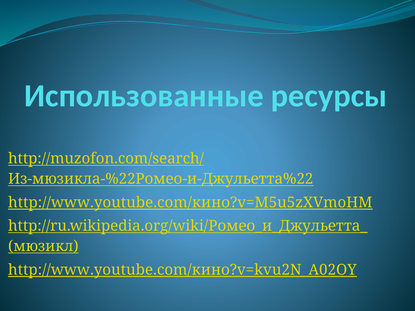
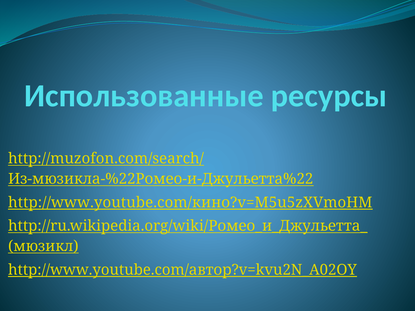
http://www.youtube.com/кино?v=kvu2N_A02OY: http://www.youtube.com/кино?v=kvu2N_A02OY -> http://www.youtube.com/автор?v=kvu2N_A02OY (182, 270)
